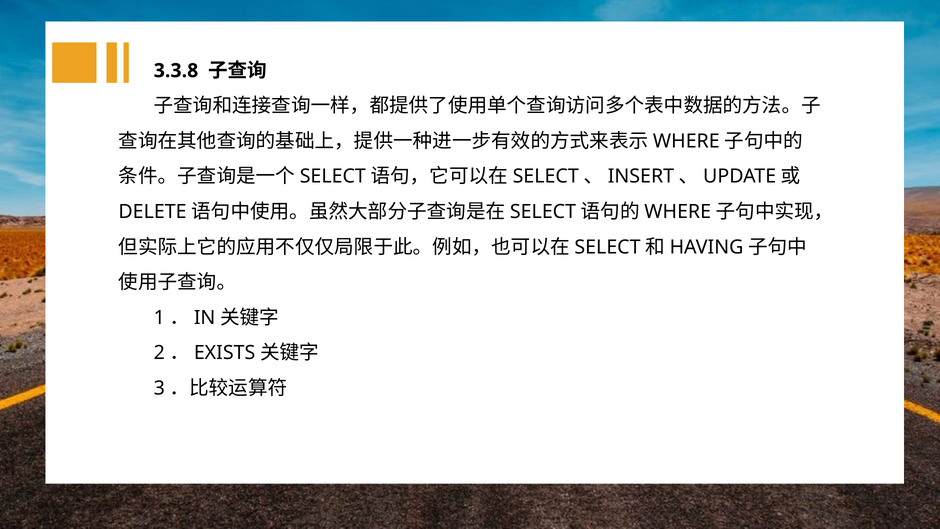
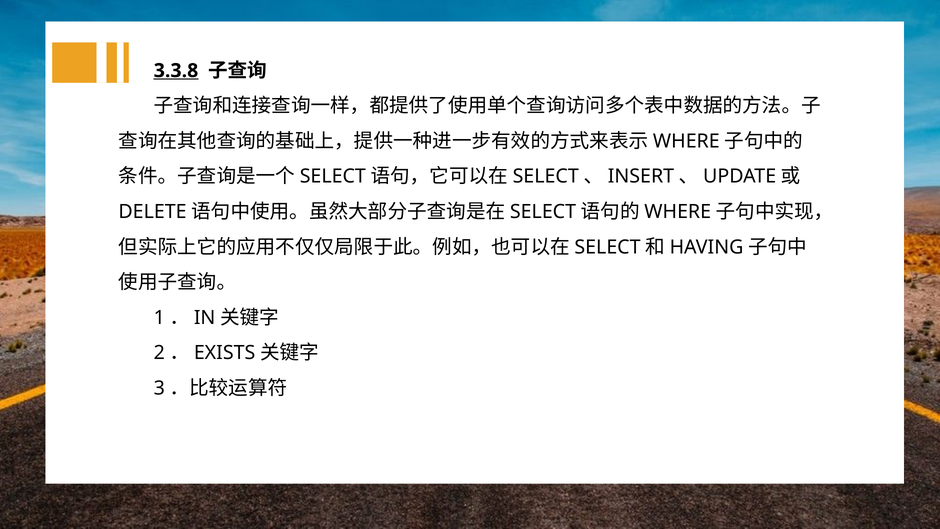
3.3.8 underline: none -> present (176, 71)
